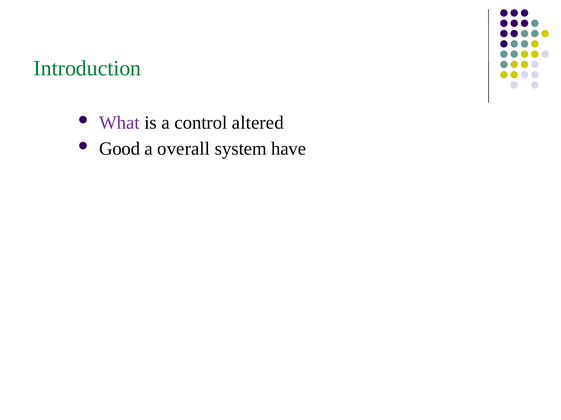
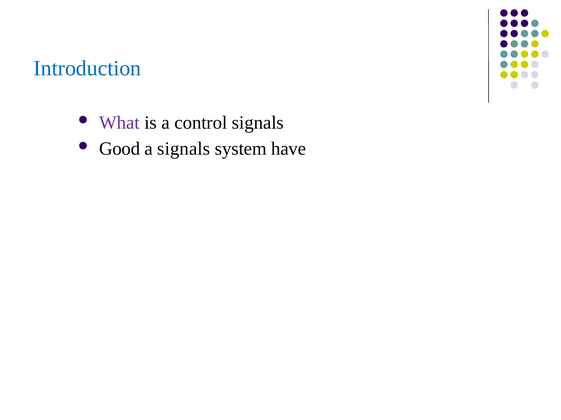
Introduction colour: green -> blue (87, 68)
control altered: altered -> signals (258, 123)
a overall: overall -> signals (184, 149)
